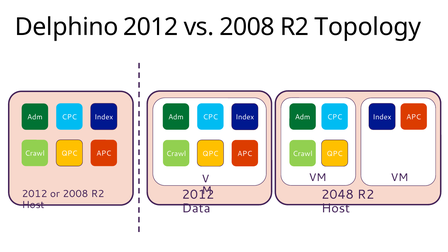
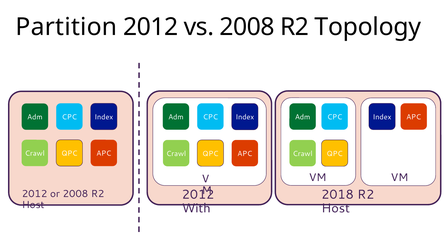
Delphino: Delphino -> Partition (66, 27)
2048: 2048 -> 2018 (338, 195)
Data: Data -> With (196, 208)
